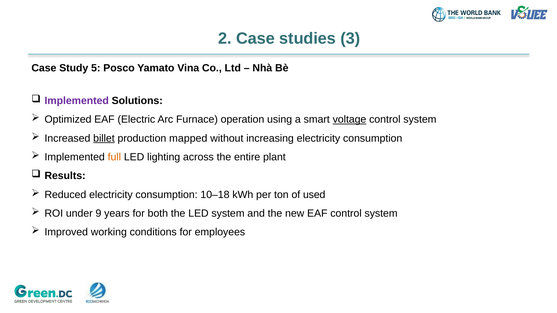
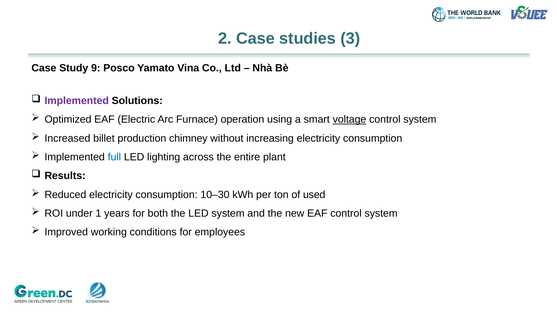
5: 5 -> 9 (96, 68)
billet underline: present -> none (104, 138)
mapped: mapped -> chimney (188, 138)
full colour: orange -> blue (114, 157)
10–18: 10–18 -> 10–30 (215, 195)
9: 9 -> 1 (98, 214)
